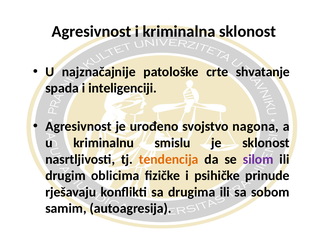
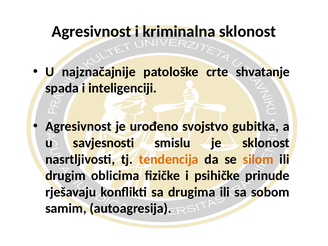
nagona: nagona -> gubitka (256, 126)
kriminalnu: kriminalnu -> savjesnosti (104, 143)
silom colour: purple -> orange (258, 159)
